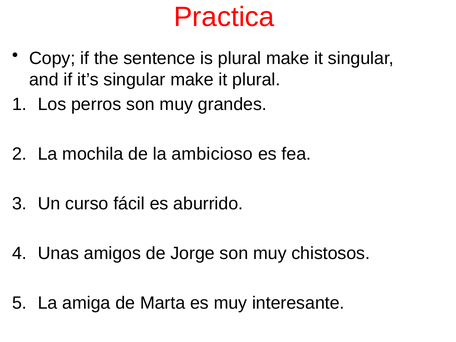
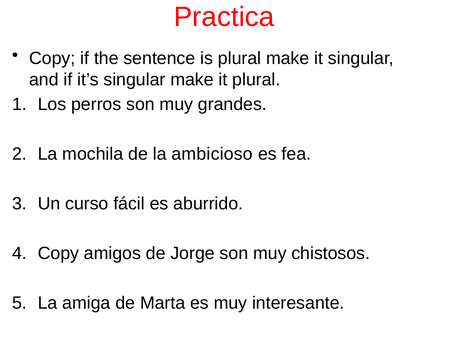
Unas: Unas -> Copy (58, 253)
